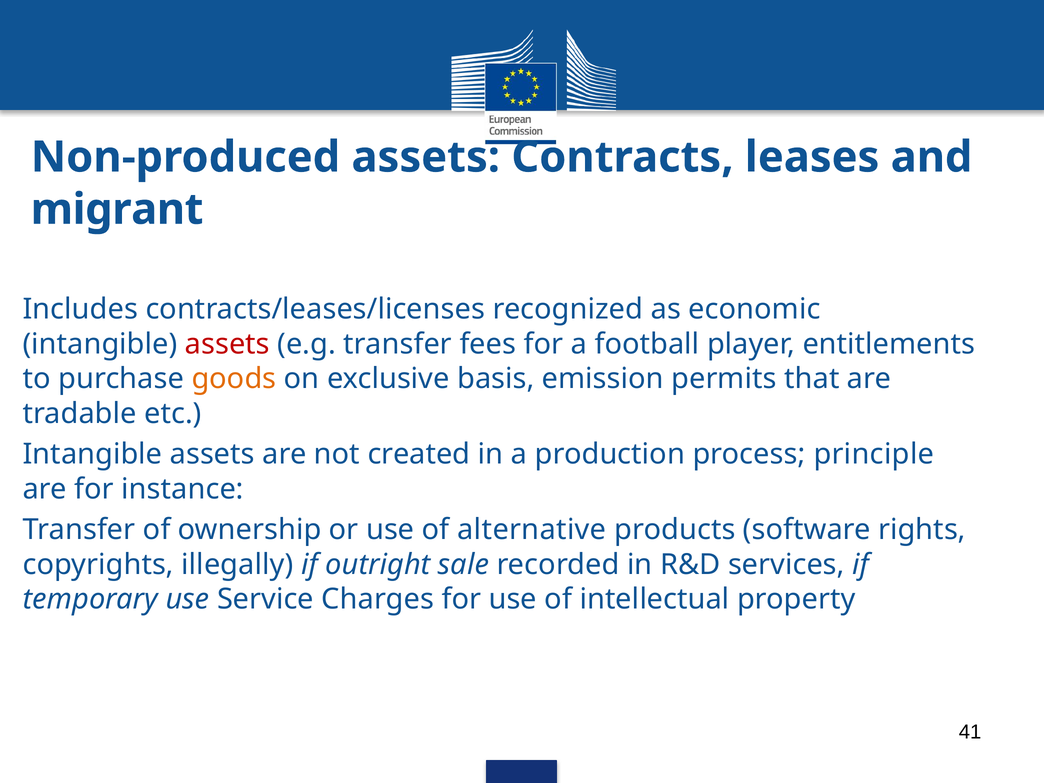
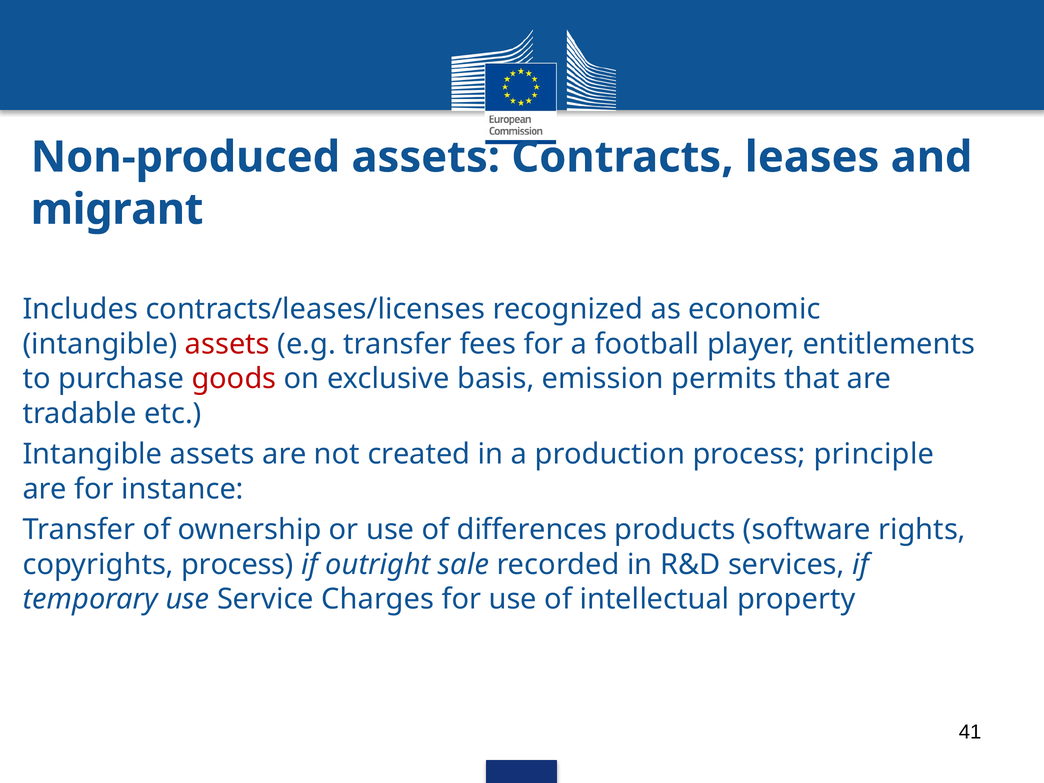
goods colour: orange -> red (234, 379)
alternative: alternative -> differences (532, 530)
copyrights illegally: illegally -> process (238, 565)
